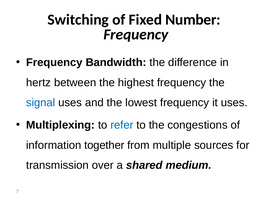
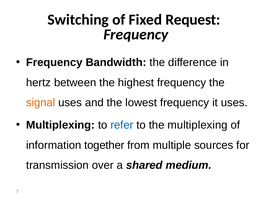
Number: Number -> Request (193, 20)
signal colour: blue -> orange (41, 103)
the congestions: congestions -> multiplexing (198, 125)
